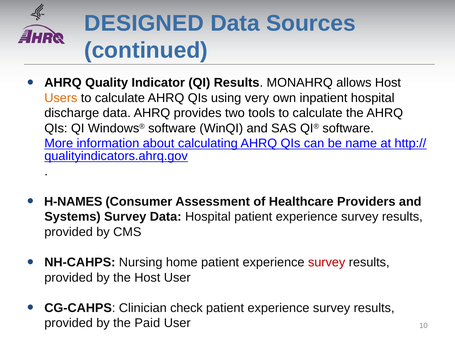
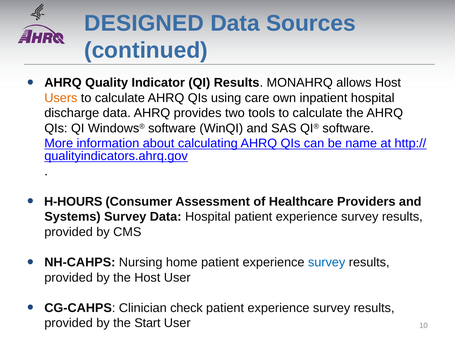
very: very -> care (257, 98)
H-NAMES: H-NAMES -> H-HOURS (73, 202)
survey colour: red -> blue (327, 263)
Paid: Paid -> Start (147, 323)
